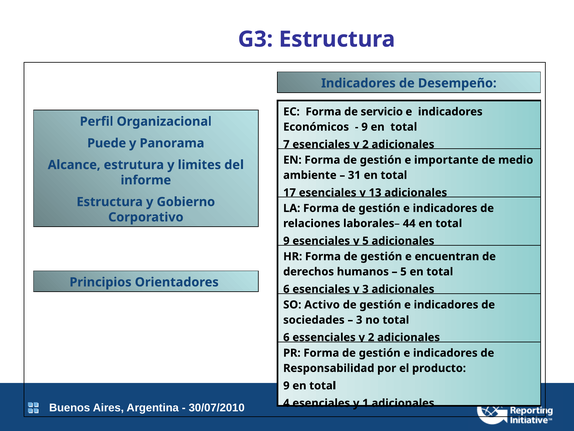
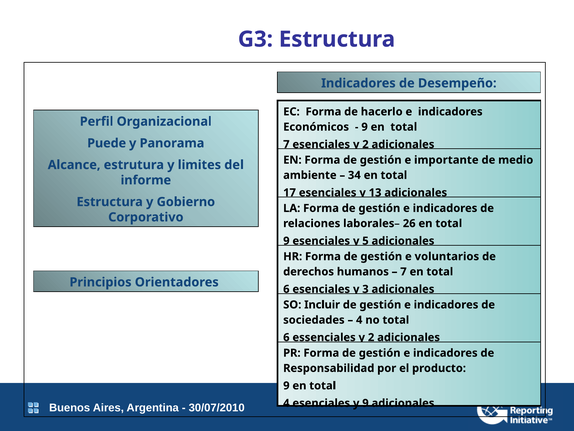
servicio: servicio -> hacerlo (382, 112)
31: 31 -> 34 (354, 175)
44: 44 -> 26 (409, 223)
encuentran: encuentran -> voluntarios (447, 256)
5: 5 -> 7 (403, 271)
Activo: Activo -> Incluir (322, 304)
3: 3 -> 4 (359, 320)
y 1: 1 -> 9 (365, 403)
